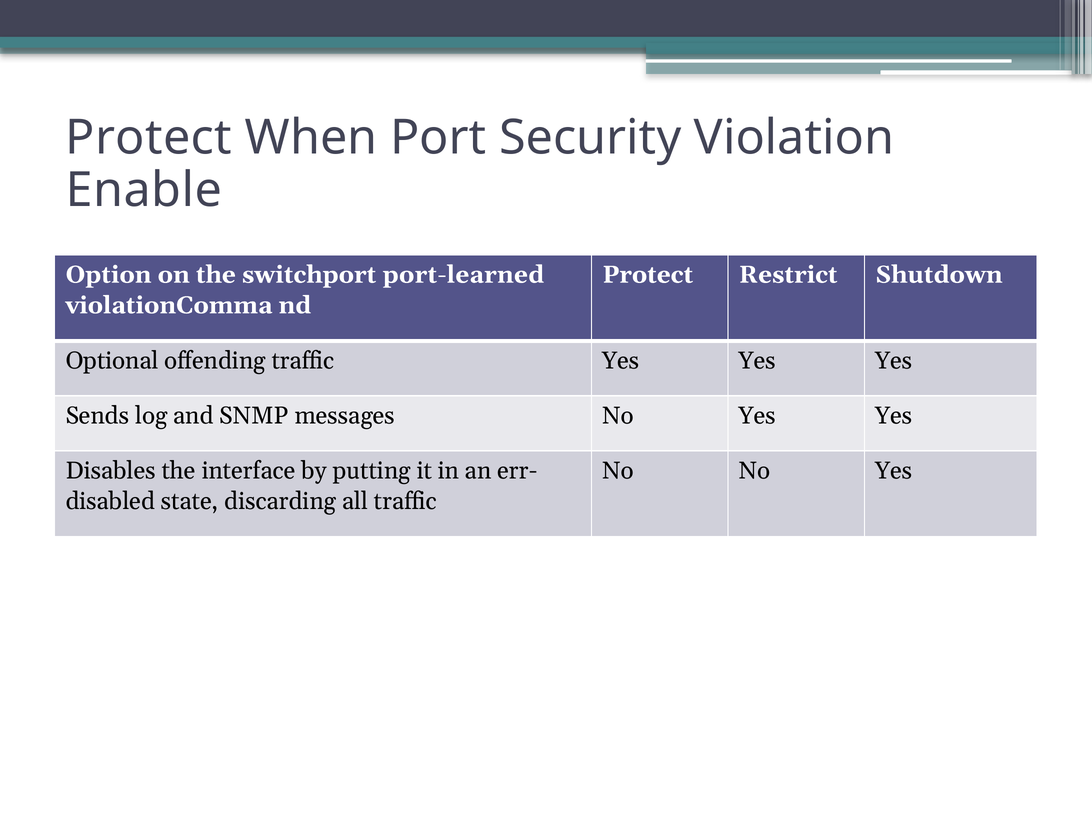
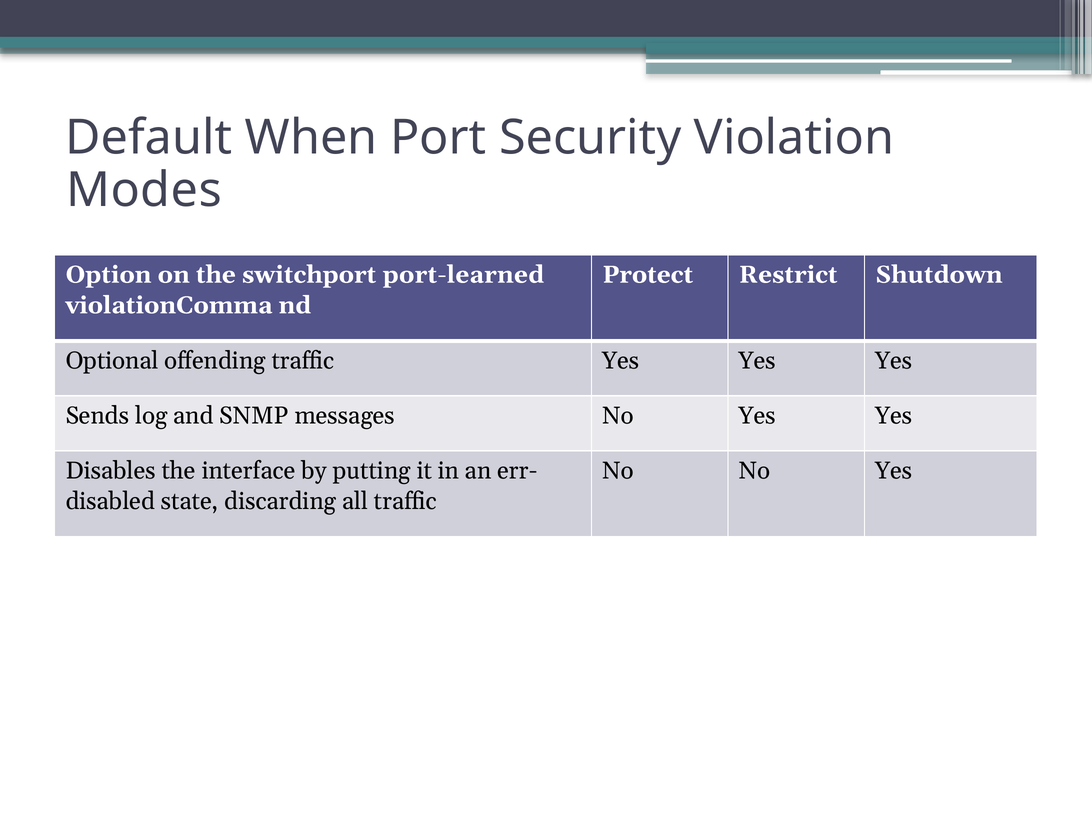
Protect: Protect -> Default (149, 138)
Enable: Enable -> Modes (144, 190)
